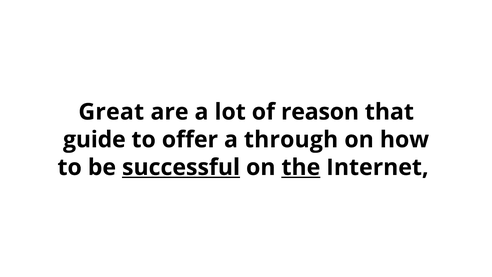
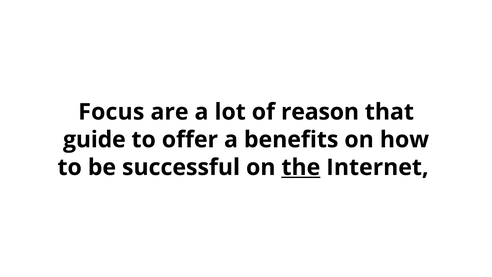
Great: Great -> Focus (111, 112)
through: through -> benefits (291, 140)
successful underline: present -> none (181, 167)
